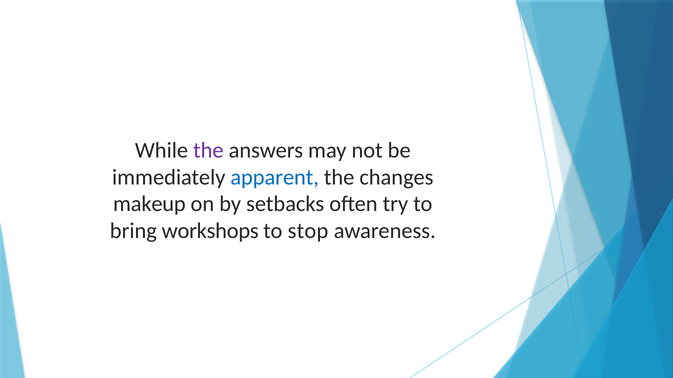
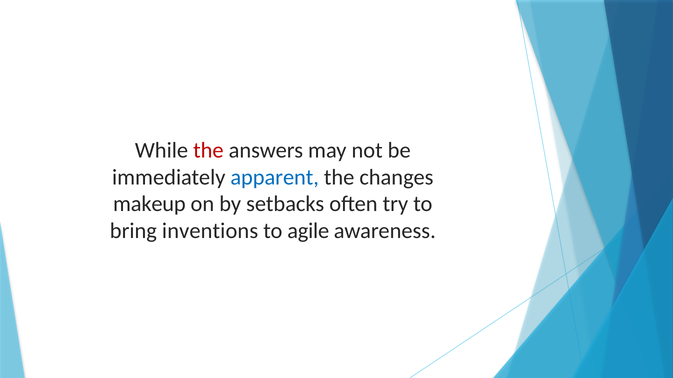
the colour: purple -> red (208, 150)
workshops: workshops -> inventions (210, 231)
stop: stop -> agile (308, 231)
